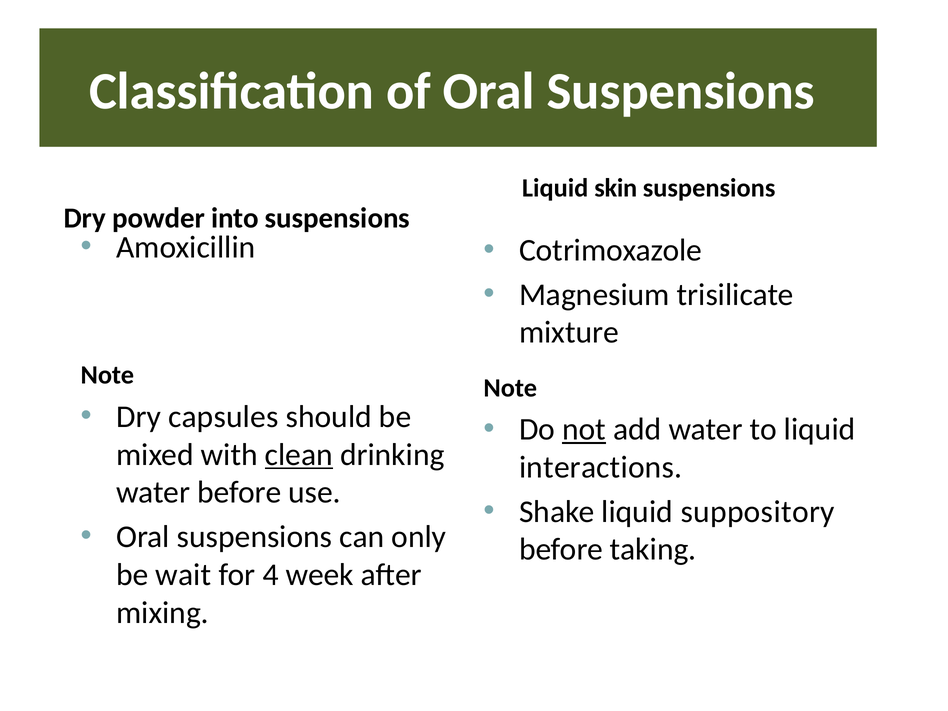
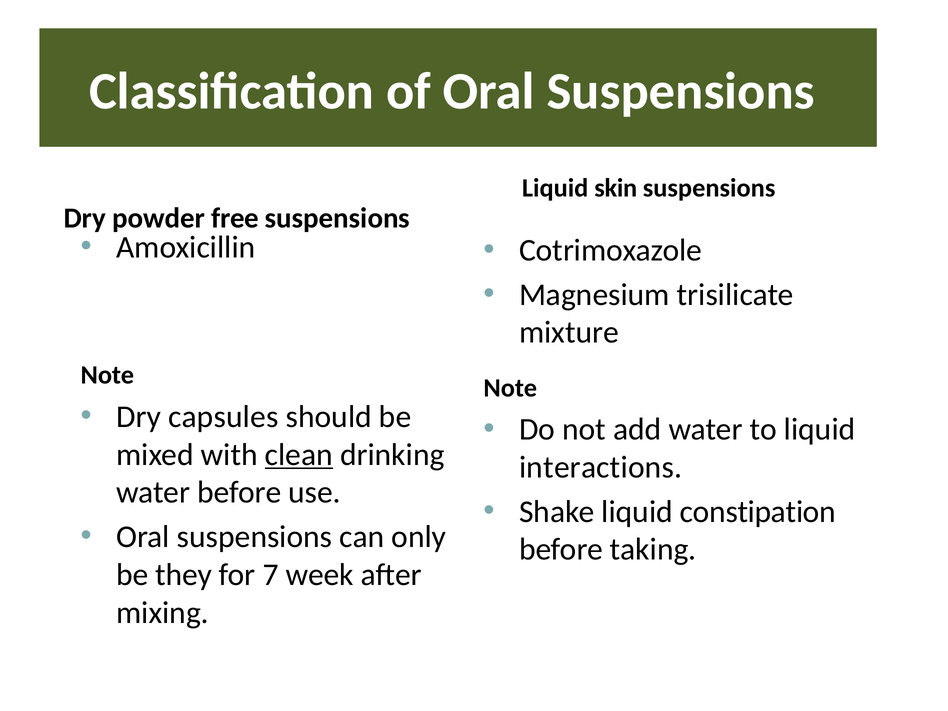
into: into -> free (235, 218)
not underline: present -> none (584, 429)
suppository: suppository -> constipation (758, 512)
wait: wait -> they (184, 575)
4: 4 -> 7 (271, 575)
